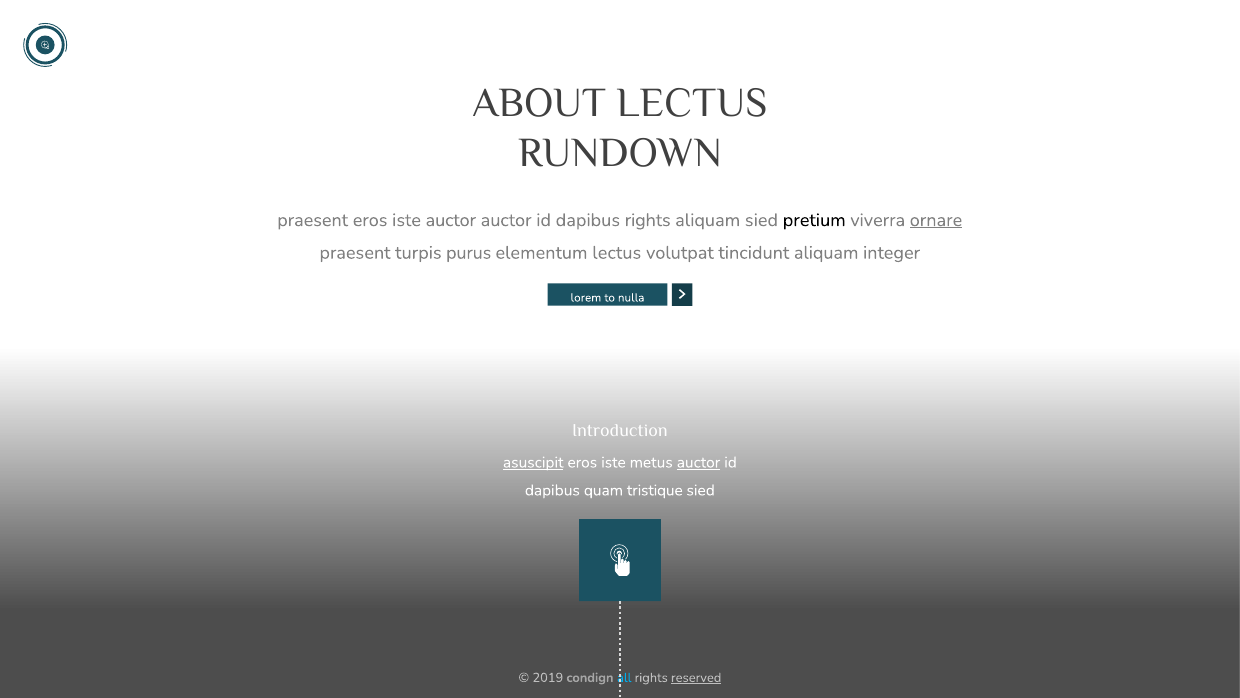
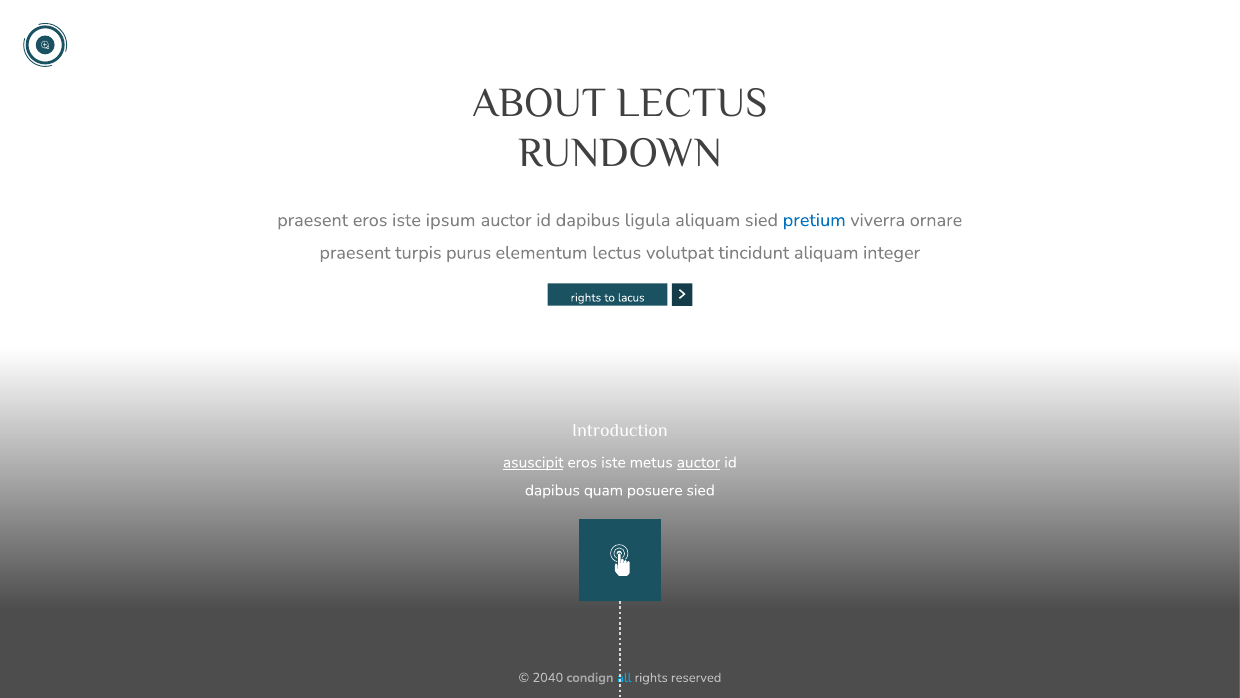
iste auctor: auctor -> ipsum (451, 220)
dapibus rights: rights -> ligula (648, 220)
pretium colour: black -> blue (814, 220)
ornare underline: present -> none (936, 220)
lorem: lorem -> rights (586, 297)
nulla: nulla -> lacus (631, 297)
tristique: tristique -> posuere (655, 490)
2019: 2019 -> 2040 (548, 677)
reserved underline: present -> none (696, 677)
